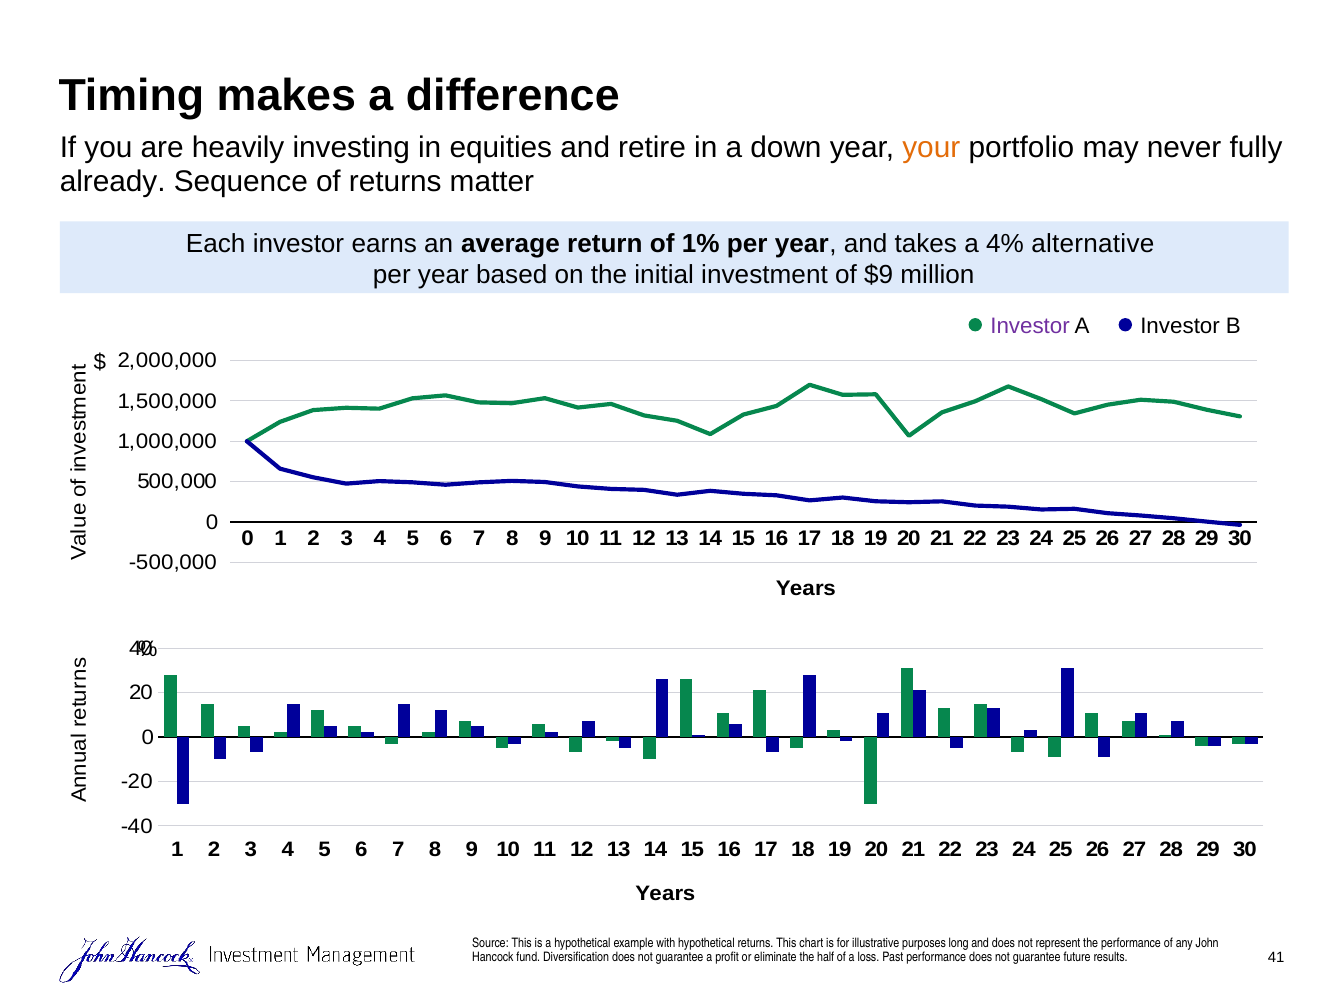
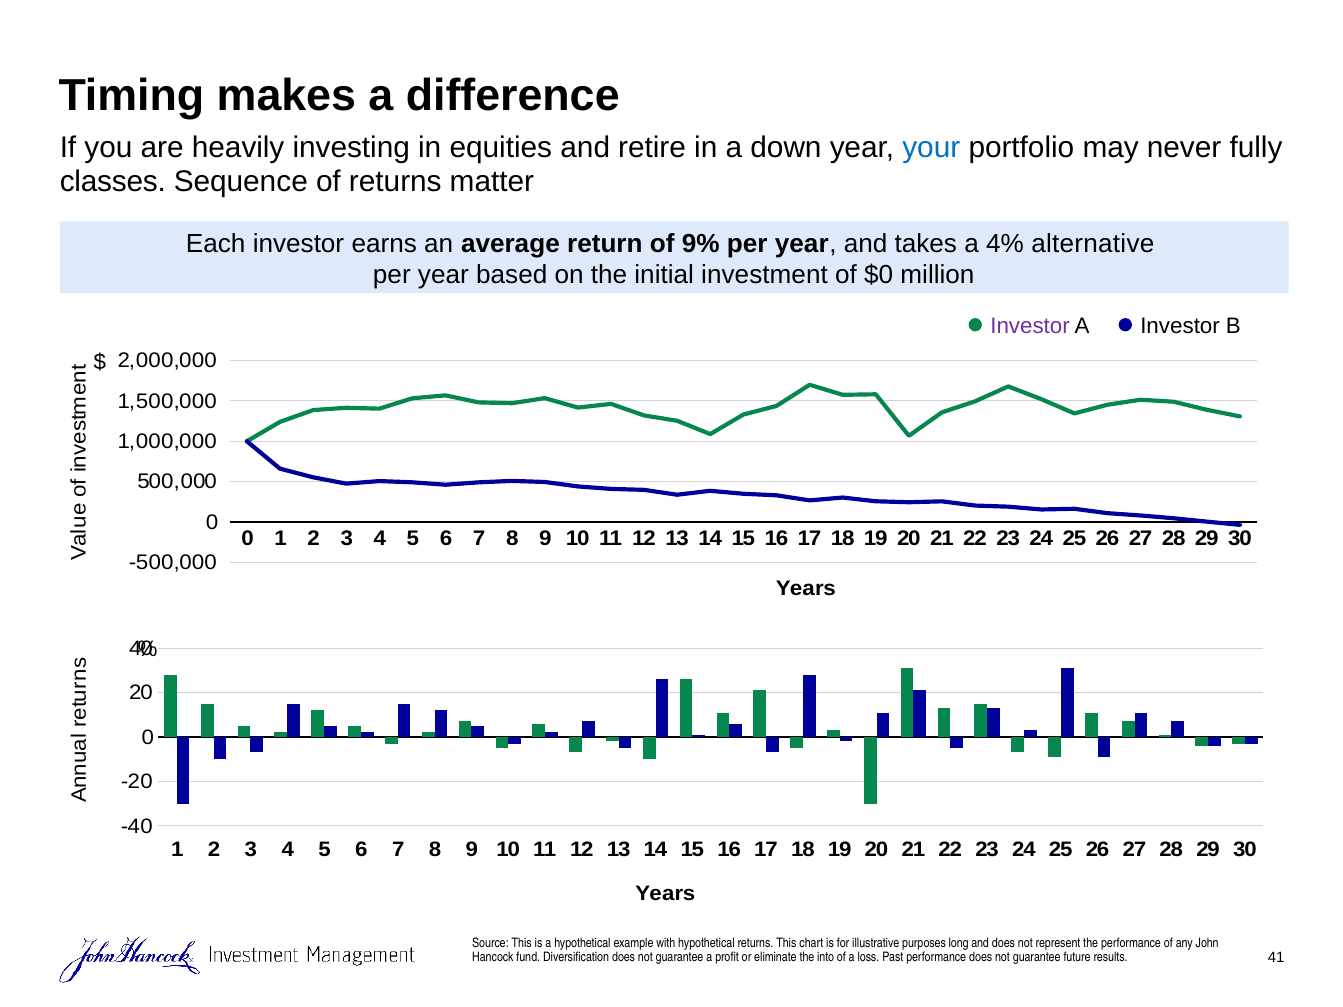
your colour: orange -> blue (931, 148)
already: already -> classes (113, 182)
1%: 1% -> 9% (701, 243)
$9: $9 -> $0 (879, 275)
half: half -> into (826, 958)
